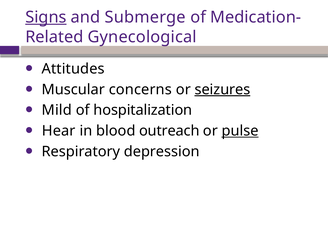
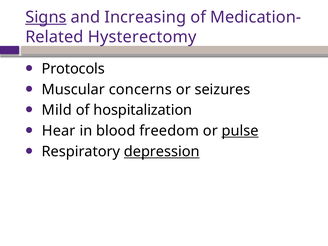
Submerge: Submerge -> Increasing (145, 17)
Gynecological: Gynecological -> Hysterectomy (142, 37)
Attitudes: Attitudes -> Protocols (73, 69)
seizures underline: present -> none (222, 89)
outreach: outreach -> freedom (169, 131)
depression underline: none -> present (162, 152)
